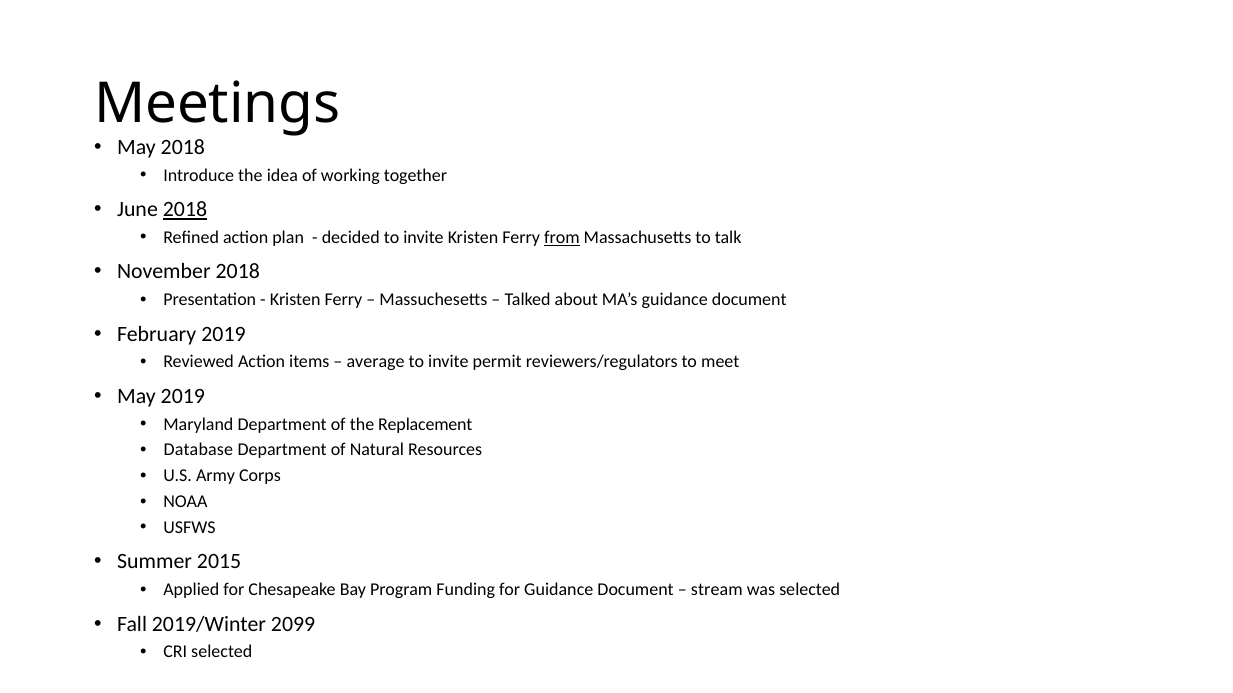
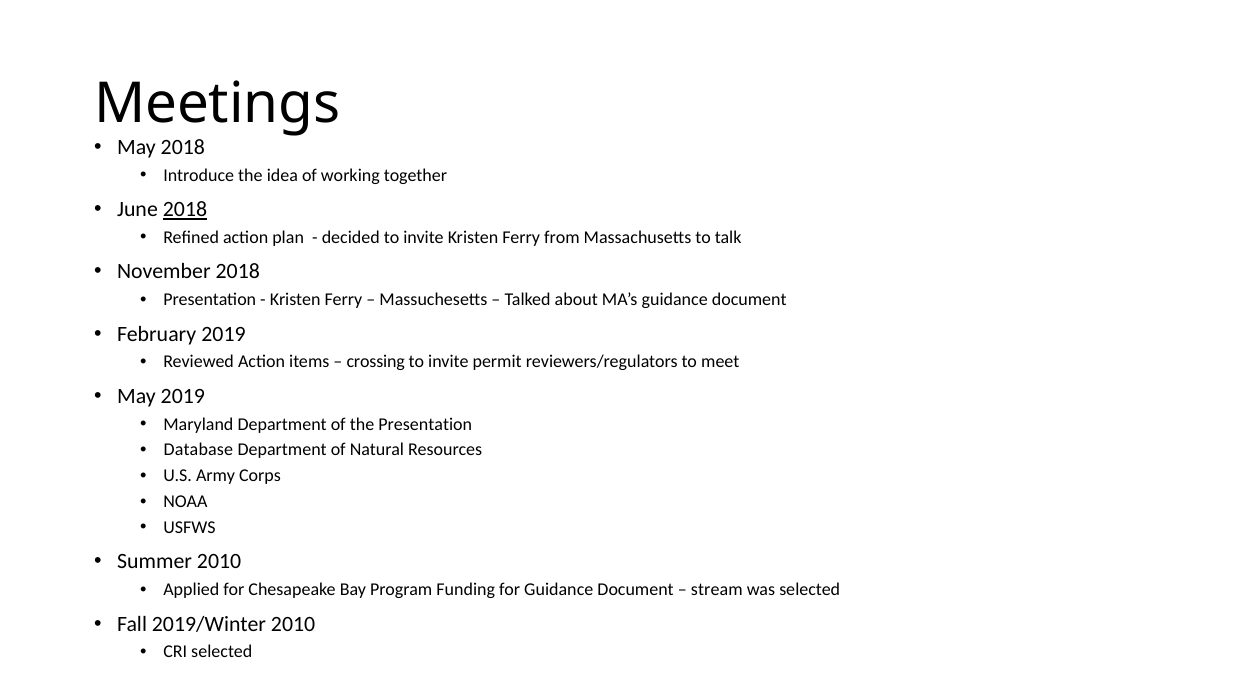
from underline: present -> none (562, 238)
average: average -> crossing (376, 362)
the Replacement: Replacement -> Presentation (425, 424)
Summer 2015: 2015 -> 2010 (219, 562)
2019/Winter 2099: 2099 -> 2010 (293, 624)
